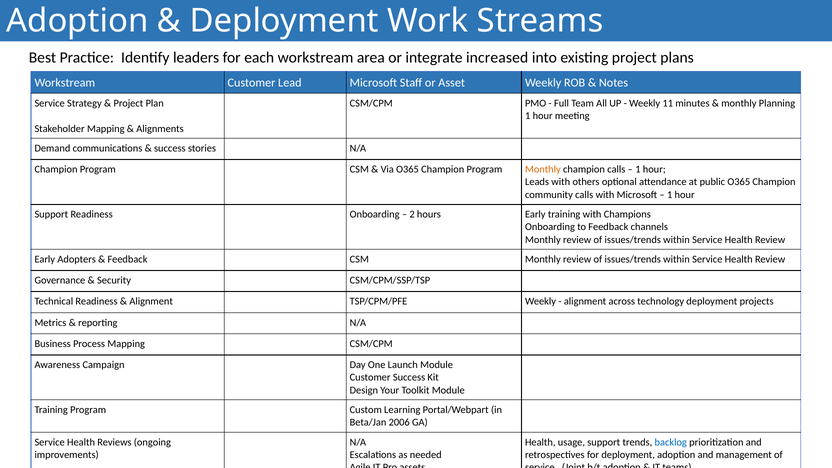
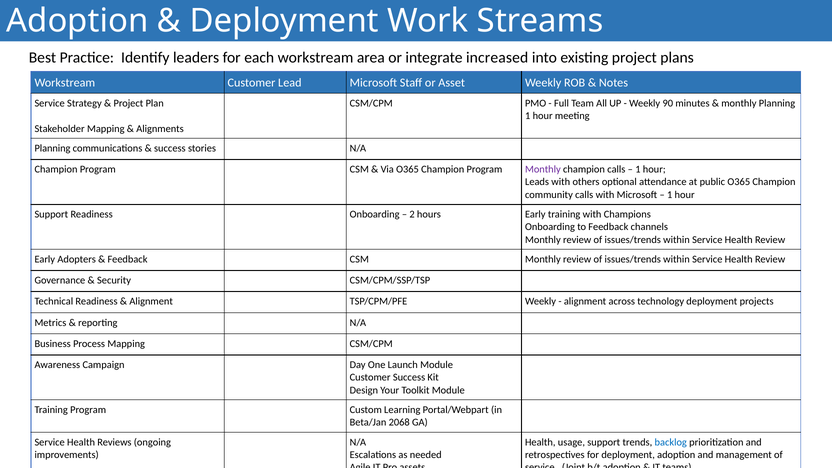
11: 11 -> 90 (668, 103)
Demand: Demand -> Planning (52, 148)
Monthly colour: orange -> purple (543, 169)
2006: 2006 -> 2068 (399, 422)
